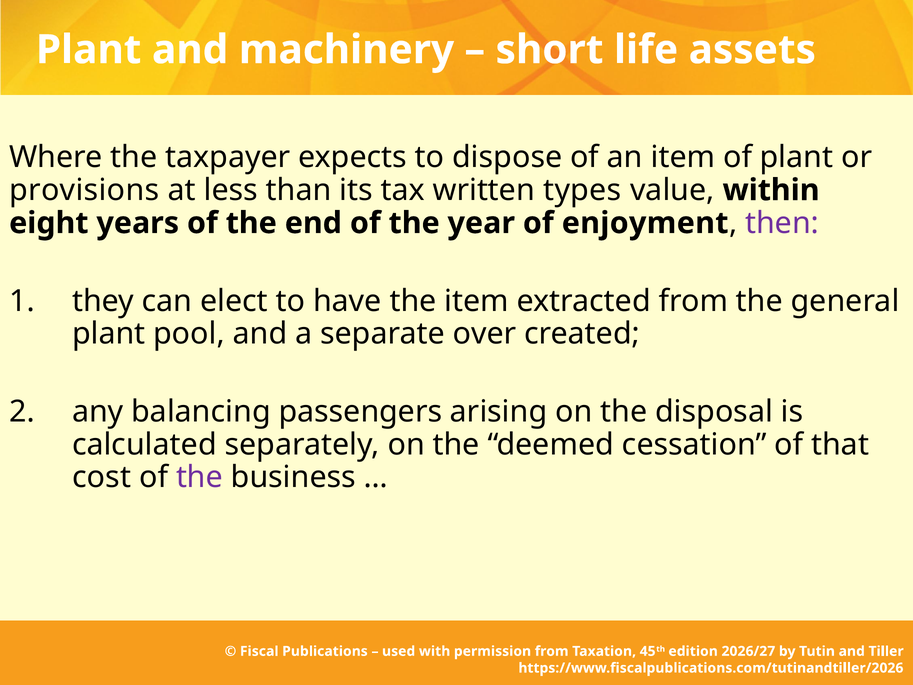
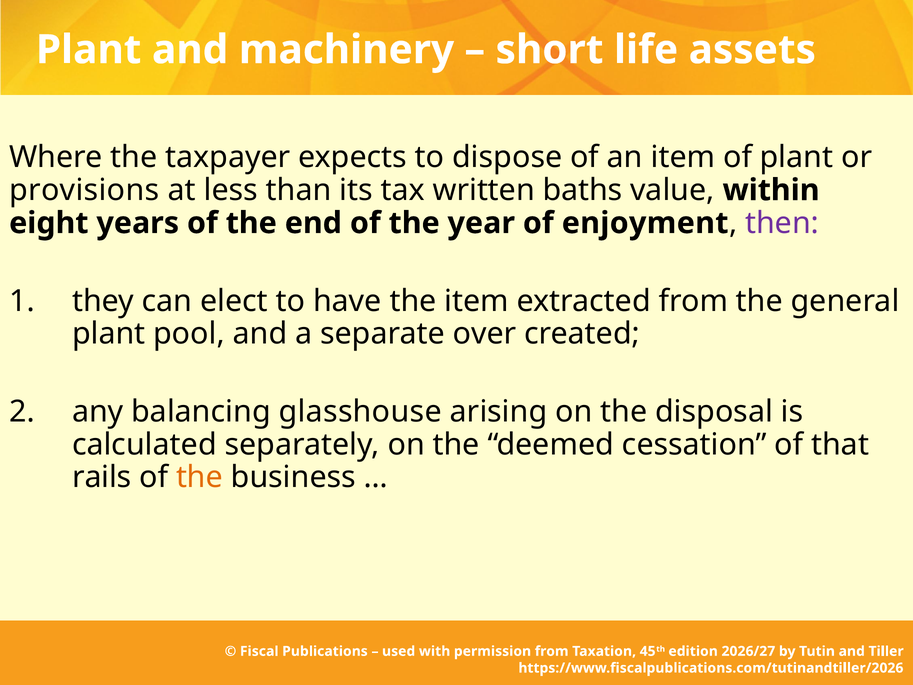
types: types -> baths (583, 190)
passengers: passengers -> glasshouse (360, 412)
cost: cost -> rails (102, 477)
the colour: purple -> orange (199, 477)
